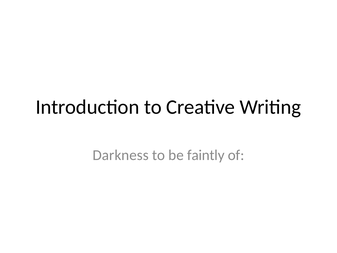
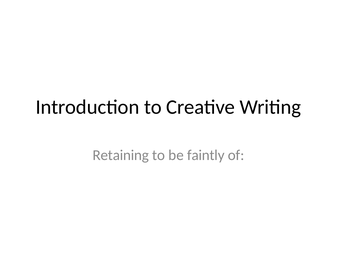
Darkness: Darkness -> Retaining (121, 155)
